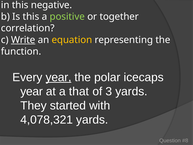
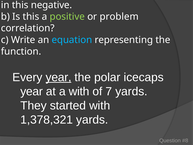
together: together -> problem (119, 17)
Write underline: present -> none (23, 40)
equation colour: yellow -> light blue (72, 40)
a that: that -> with (79, 91)
3: 3 -> 7 (109, 91)
4,078,321: 4,078,321 -> 1,378,321 (47, 120)
